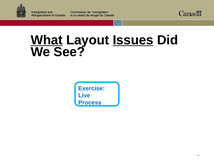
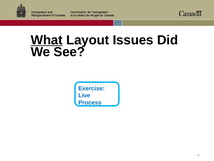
Issues underline: present -> none (133, 40)
